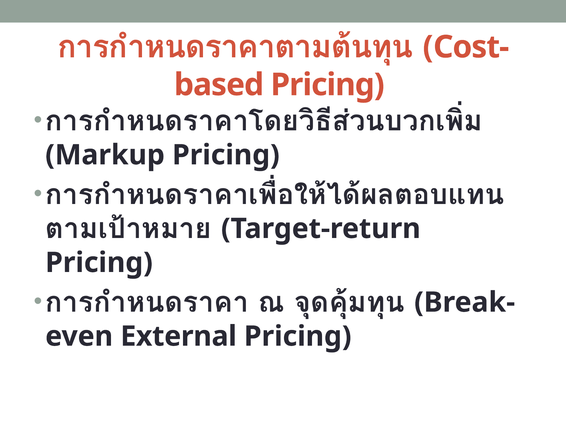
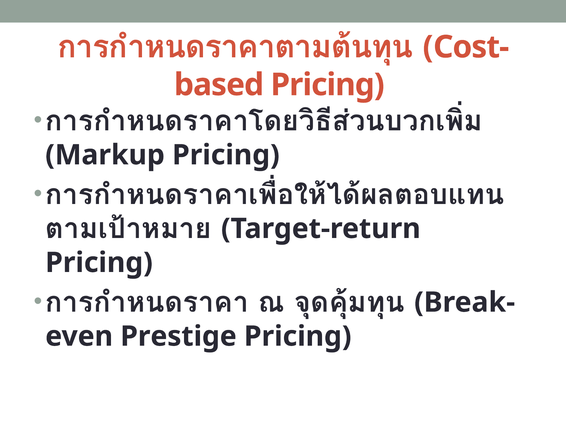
External: External -> Prestige (179, 336)
